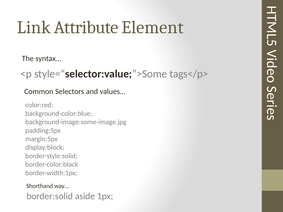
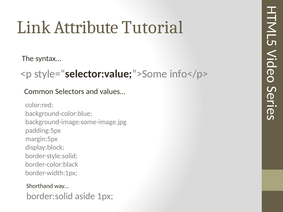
Element: Element -> Tutorial (152, 27)
tags</p>: tags</p> -> info</p> (189, 74)
